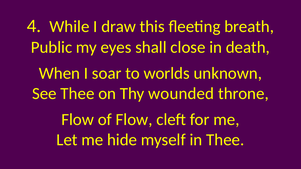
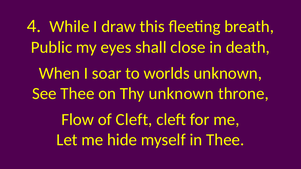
Thy wounded: wounded -> unknown (181, 94)
of Flow: Flow -> Cleft (134, 120)
